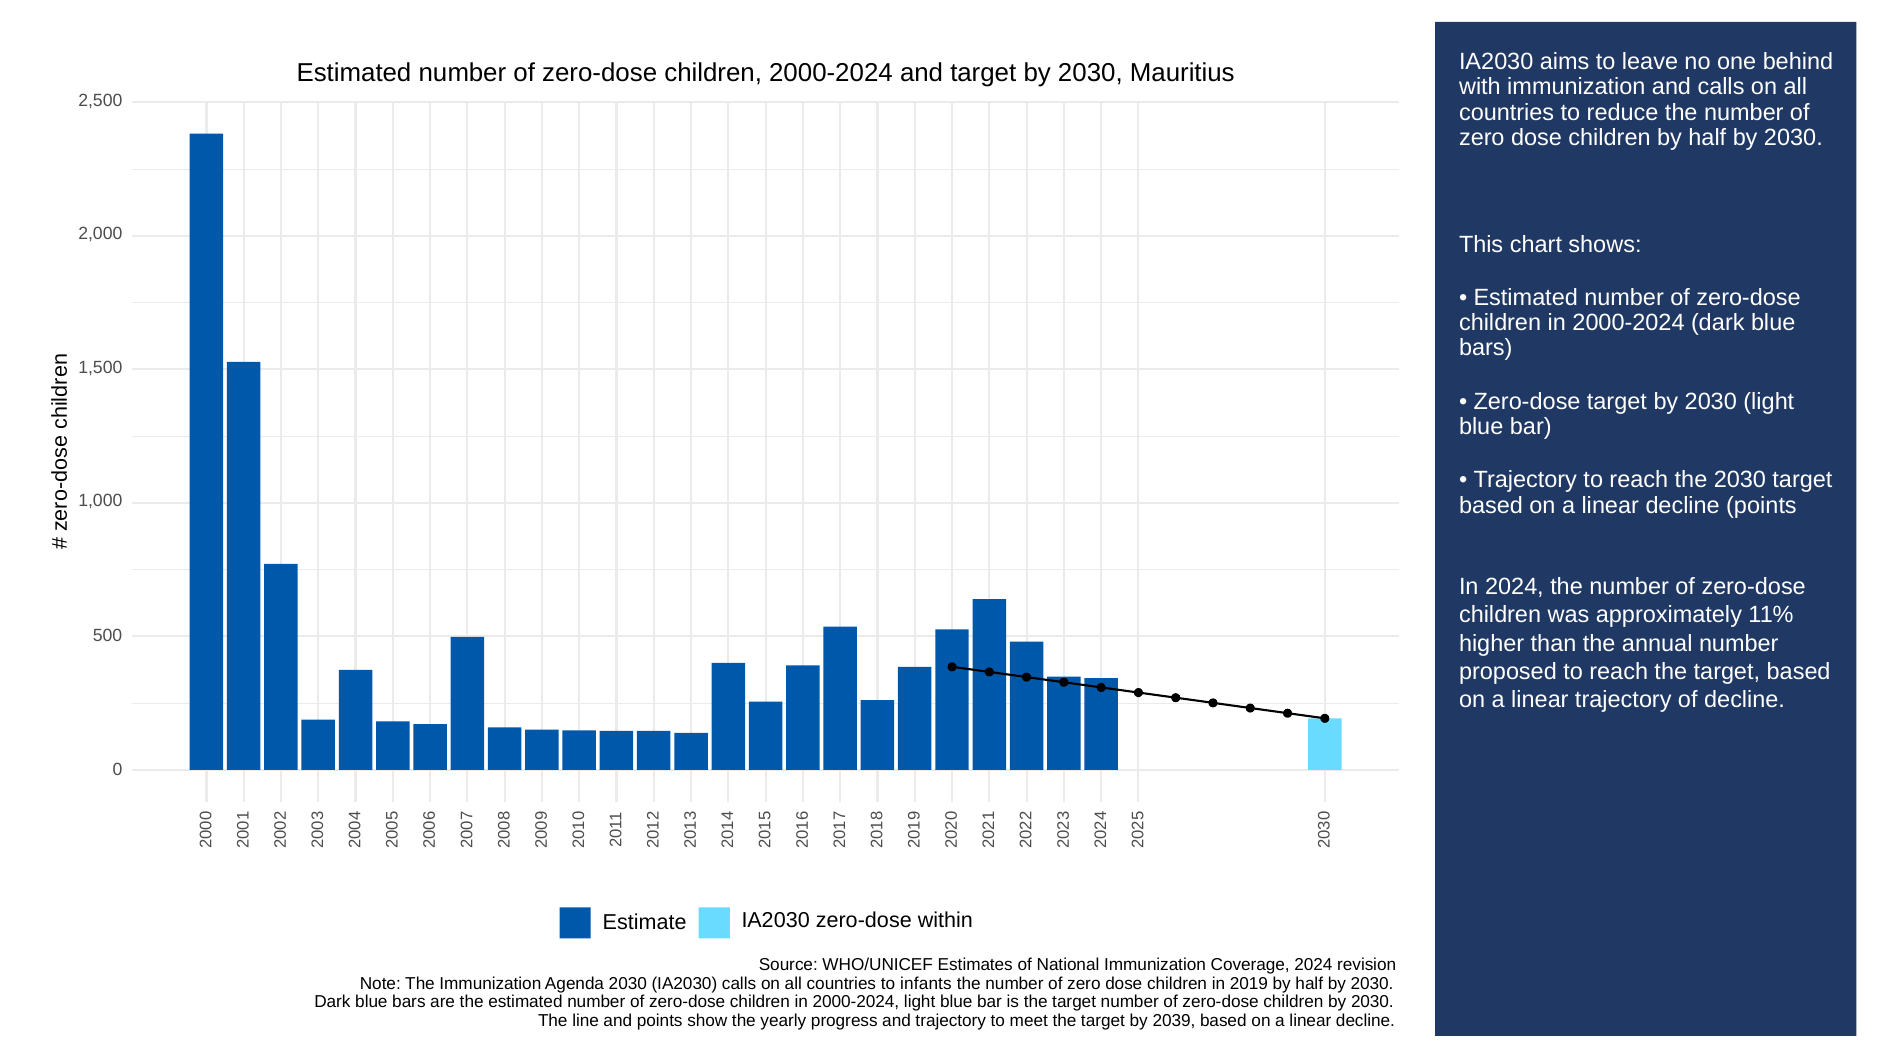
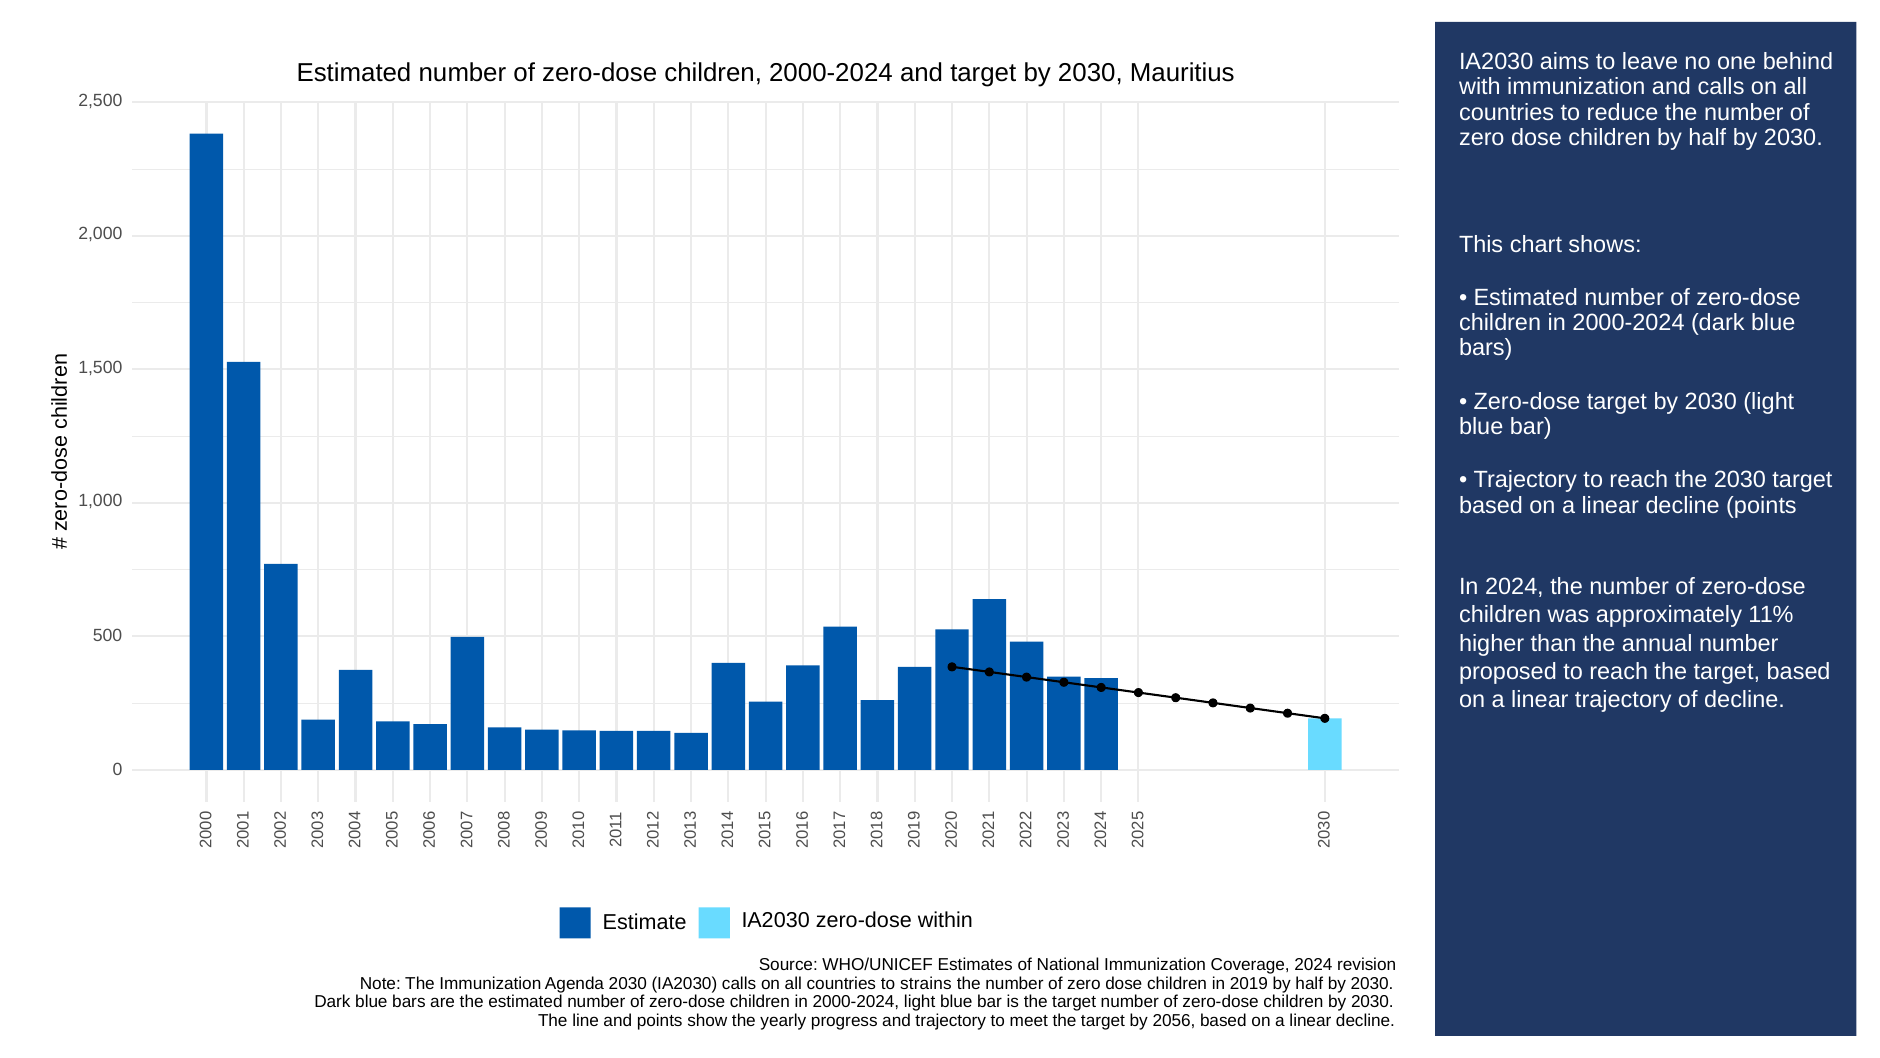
infants: infants -> strains (926, 983)
2039: 2039 -> 2056 (1174, 1020)
